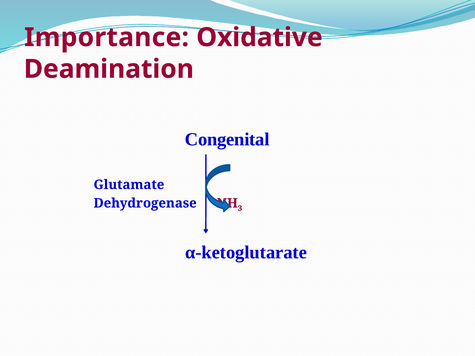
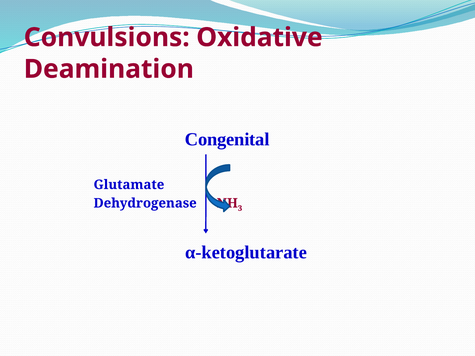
Importance: Importance -> Convulsions (107, 37)
